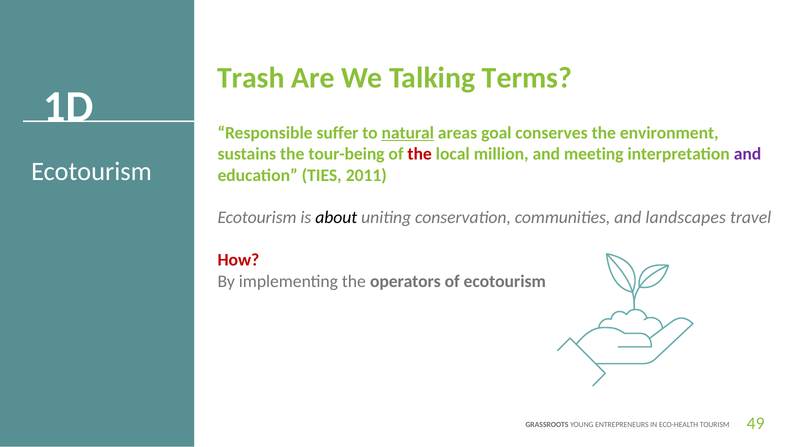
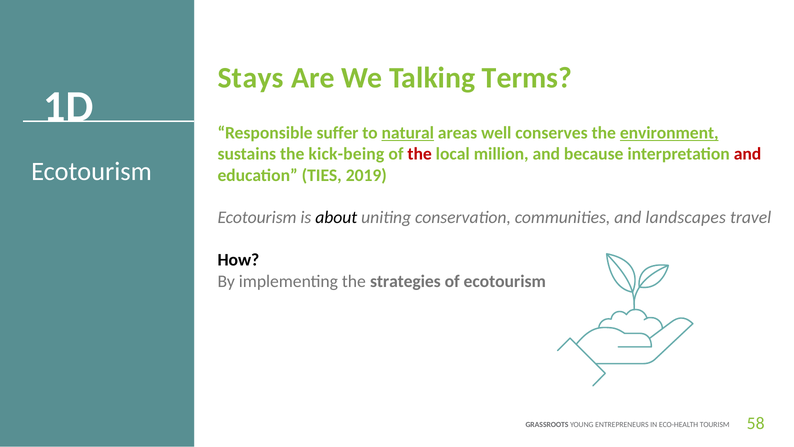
Trash: Trash -> Stays (251, 78)
goal: goal -> well (496, 133)
environment underline: none -> present (669, 133)
tour-being: tour-being -> kick-being (346, 154)
meeting: meeting -> because (594, 154)
and colour: purple -> red (748, 154)
2011: 2011 -> 2019 (366, 175)
How colour: red -> black (238, 260)
operators: operators -> strategies (405, 281)
49: 49 -> 58 (756, 423)
